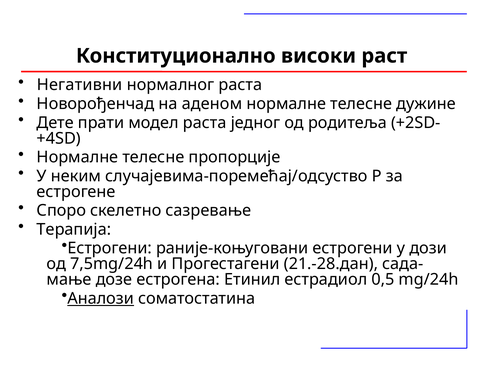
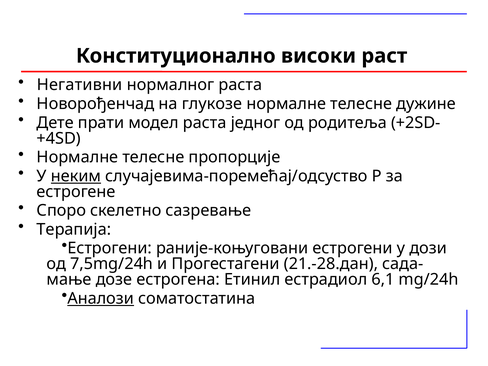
аденом: аденом -> глукозе (212, 104)
неким underline: none -> present (76, 176)
0,5: 0,5 -> 6,1 (383, 279)
